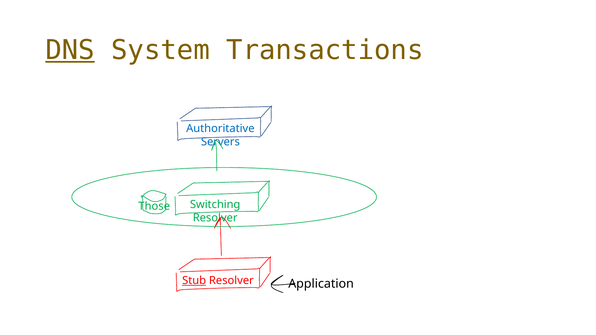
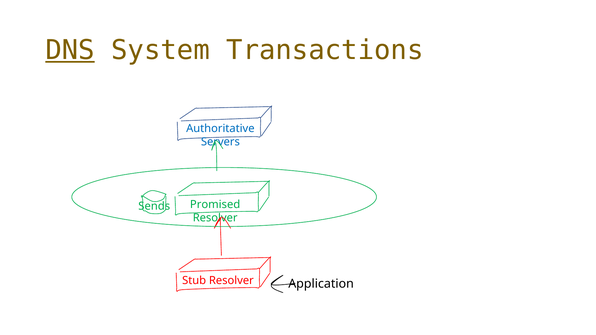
Switching: Switching -> Promised (215, 205)
Those: Those -> Sends (154, 206)
Stub underline: present -> none (194, 281)
